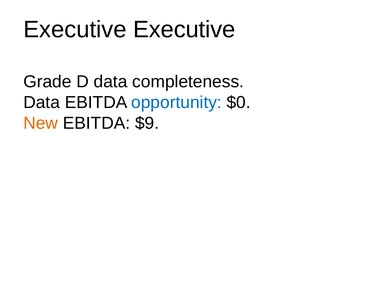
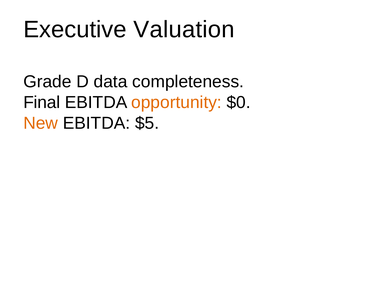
Executive Executive: Executive -> Valuation (184, 30)
Data: Data -> Final (42, 103)
opportunity colour: blue -> orange (176, 103)
$9: $9 -> $5 (147, 123)
